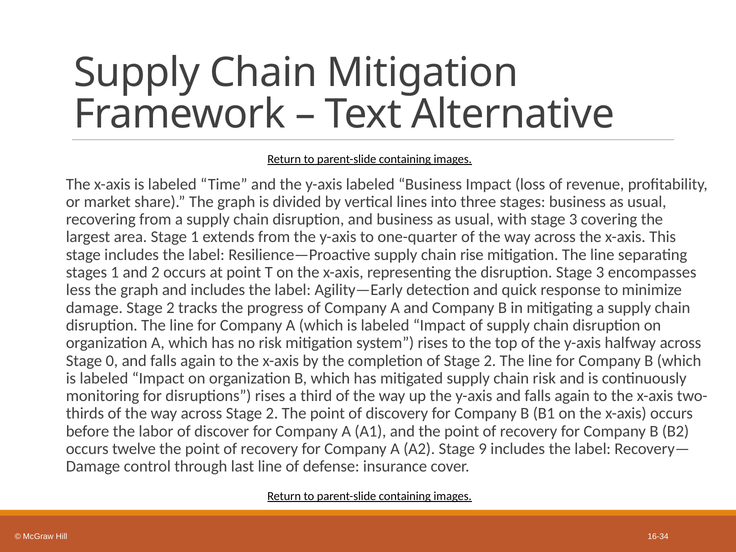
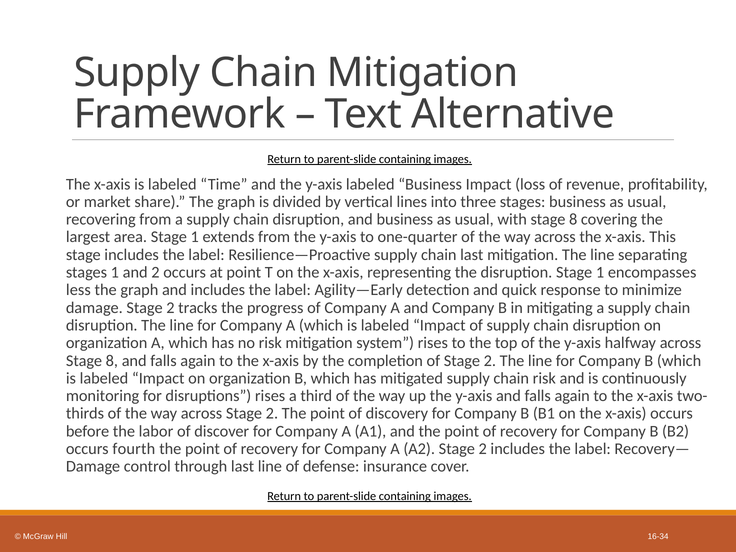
with stage 3: 3 -> 8 (573, 219)
chain rise: rise -> last (472, 255)
disruption Stage 3: 3 -> 1 (600, 272)
0: 0 -> 8 (112, 361)
twelve: twelve -> fourth (134, 449)
A2 Stage 9: 9 -> 2 (483, 449)
